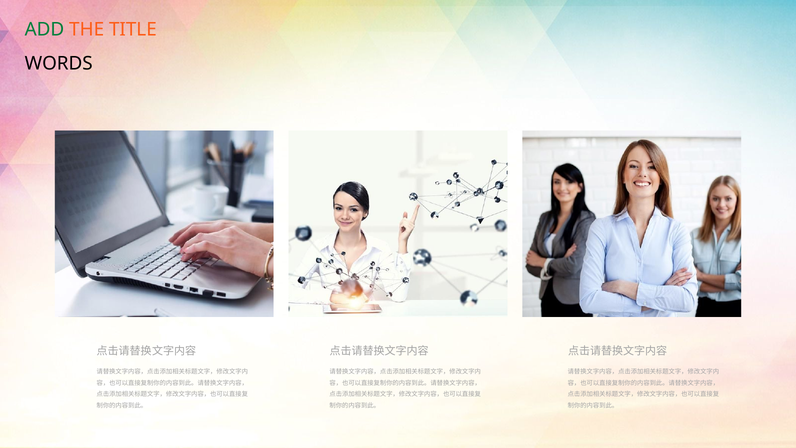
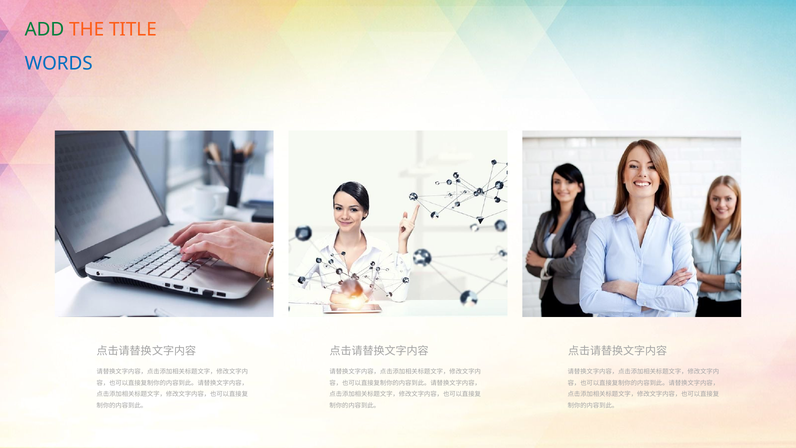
WORDS colour: black -> blue (59, 63)
